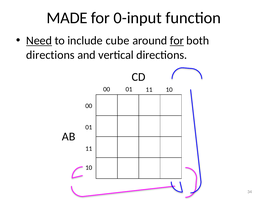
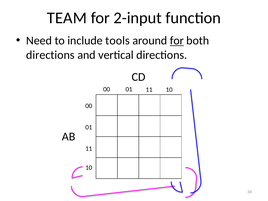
MADE: MADE -> TEAM (67, 18)
0-input: 0-input -> 2-input (138, 18)
Need underline: present -> none (39, 41)
cube: cube -> tools (118, 41)
